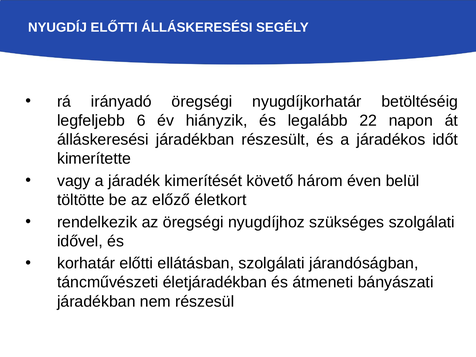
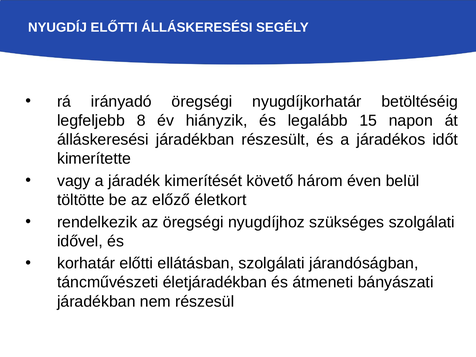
6: 6 -> 8 (141, 121)
22: 22 -> 15 (368, 121)
